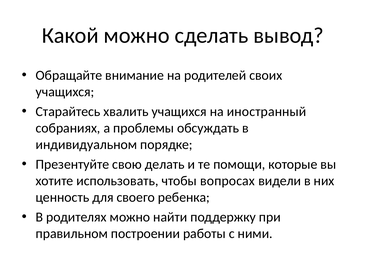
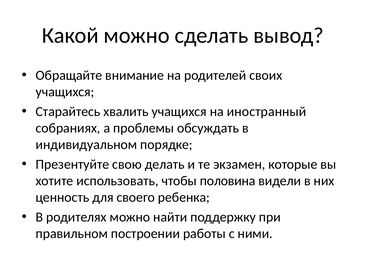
помощи: помощи -> экзамен (239, 164)
вопросах: вопросах -> половина (228, 181)
